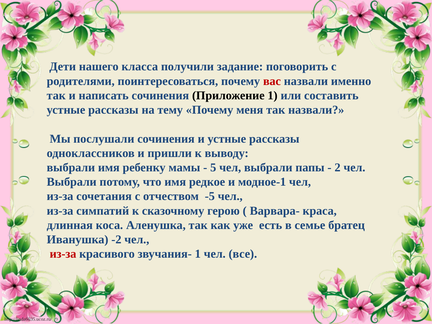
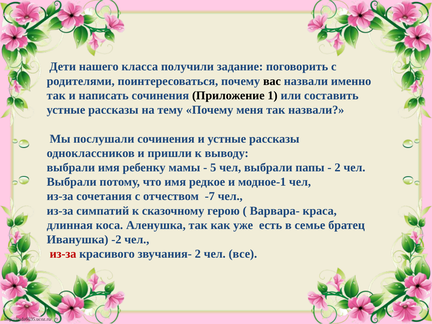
вас colour: red -> black (272, 81)
-5: -5 -> -7 (210, 196)
звучания- 1: 1 -> 2 (198, 254)
